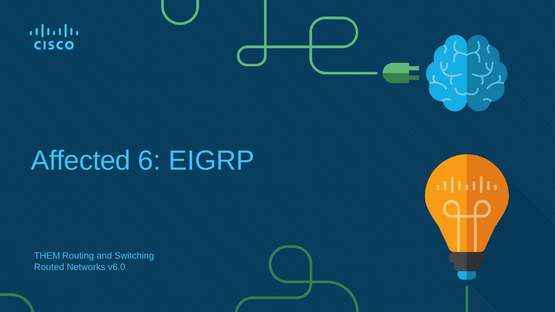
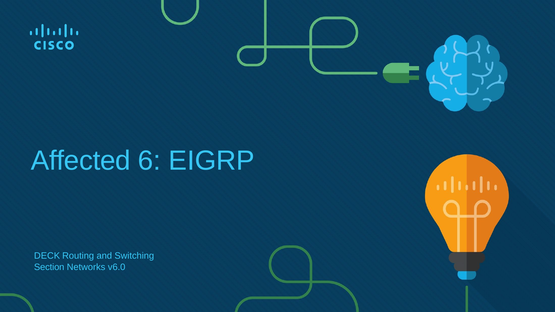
THEM: THEM -> DECK (47, 256)
Routed: Routed -> Section (49, 267)
